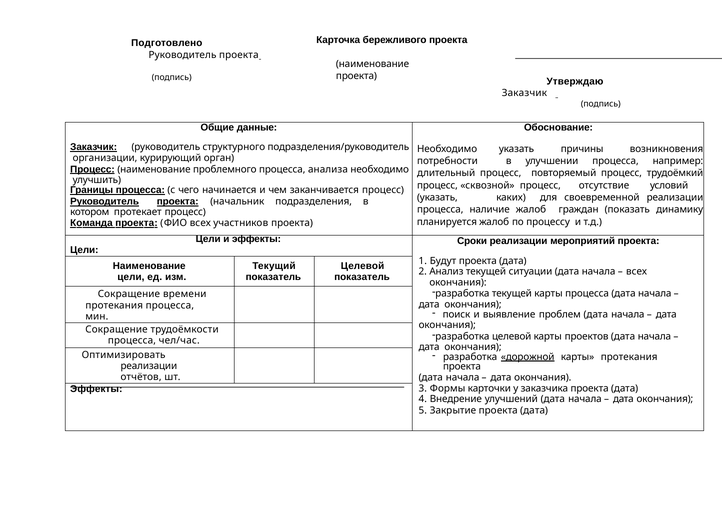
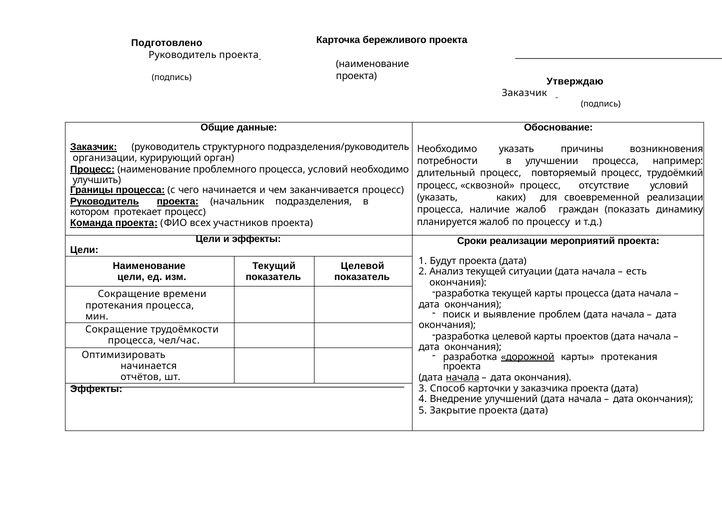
процесса анализа: анализа -> условий (328, 169)
всех: всех -> есть (637, 272)
реализации: реализации -> начинается (149, 367)
начала underline: none -> present (463, 378)
Формы: Формы -> Способ (448, 389)
